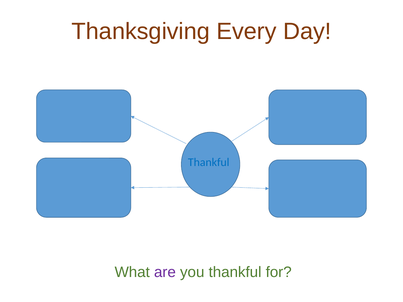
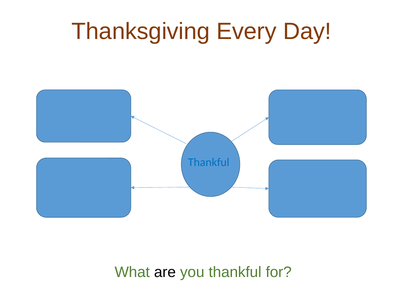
are colour: purple -> black (165, 272)
